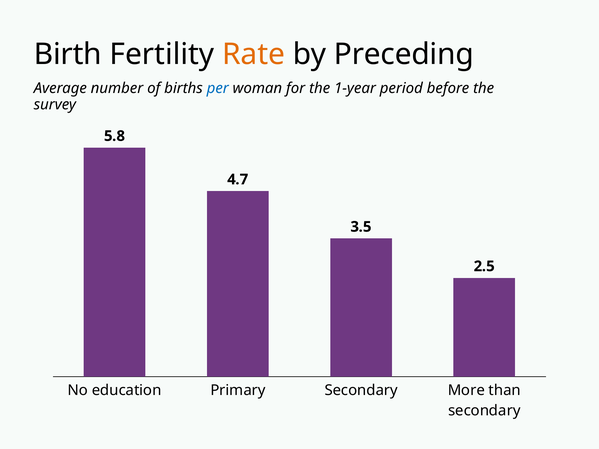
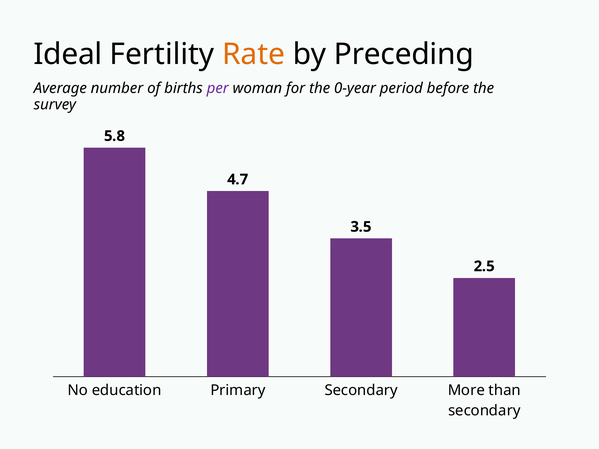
Birth: Birth -> Ideal (68, 54)
per colour: blue -> purple (218, 88)
1-year: 1-year -> 0-year (355, 88)
